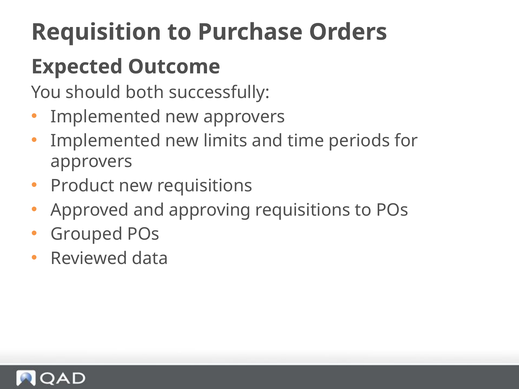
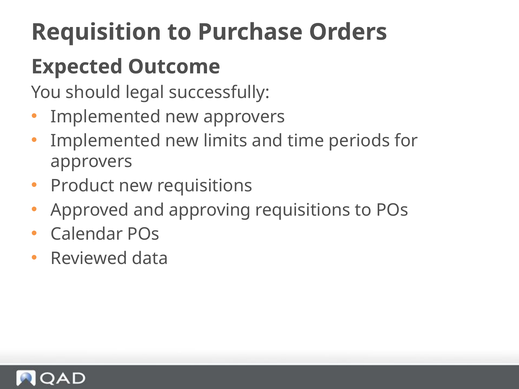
both: both -> legal (145, 93)
Grouped: Grouped -> Calendar (87, 234)
